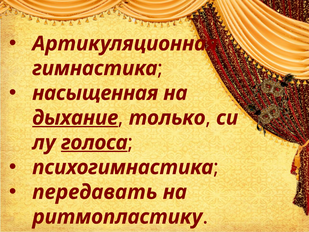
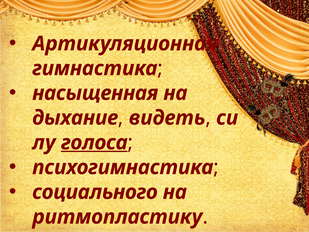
дыхание underline: present -> none (75, 118)
только: только -> видеть (167, 118)
передавать: передавать -> социального (95, 192)
